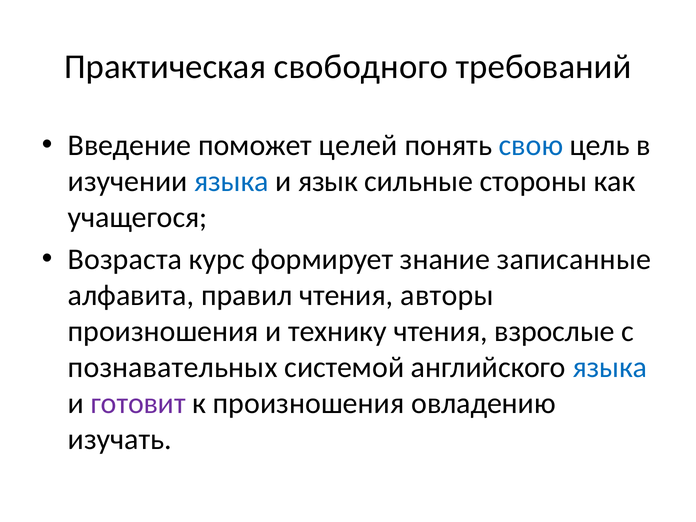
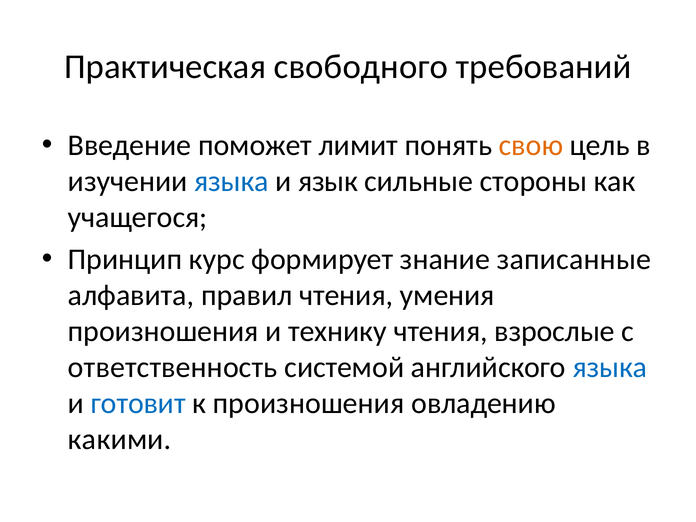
целей: целей -> лимит (358, 145)
свою colour: blue -> orange (531, 145)
Возраста: Возраста -> Принцип (125, 259)
авторы: авторы -> умения (447, 295)
познавательных: познавательных -> ответственность (173, 367)
готовит colour: purple -> blue (138, 403)
изучать: изучать -> какими (120, 439)
